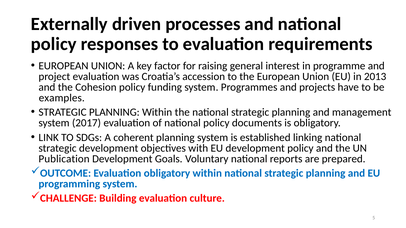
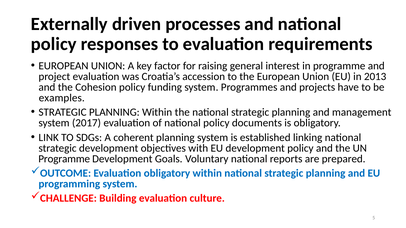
Publication: Publication -> Programme (64, 159)
